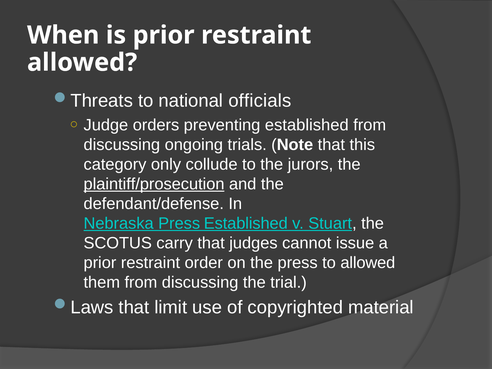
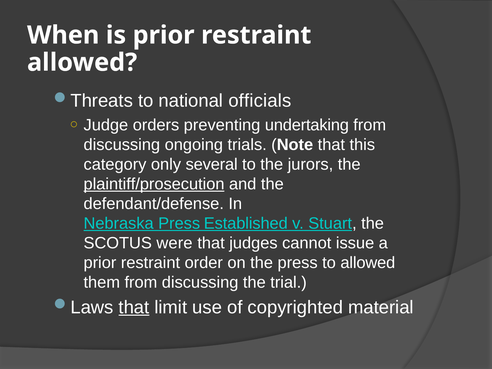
preventing established: established -> undertaking (307, 125)
collude: collude -> several (212, 164)
carry: carry -> were (175, 243)
that underline: none -> present (134, 307)
